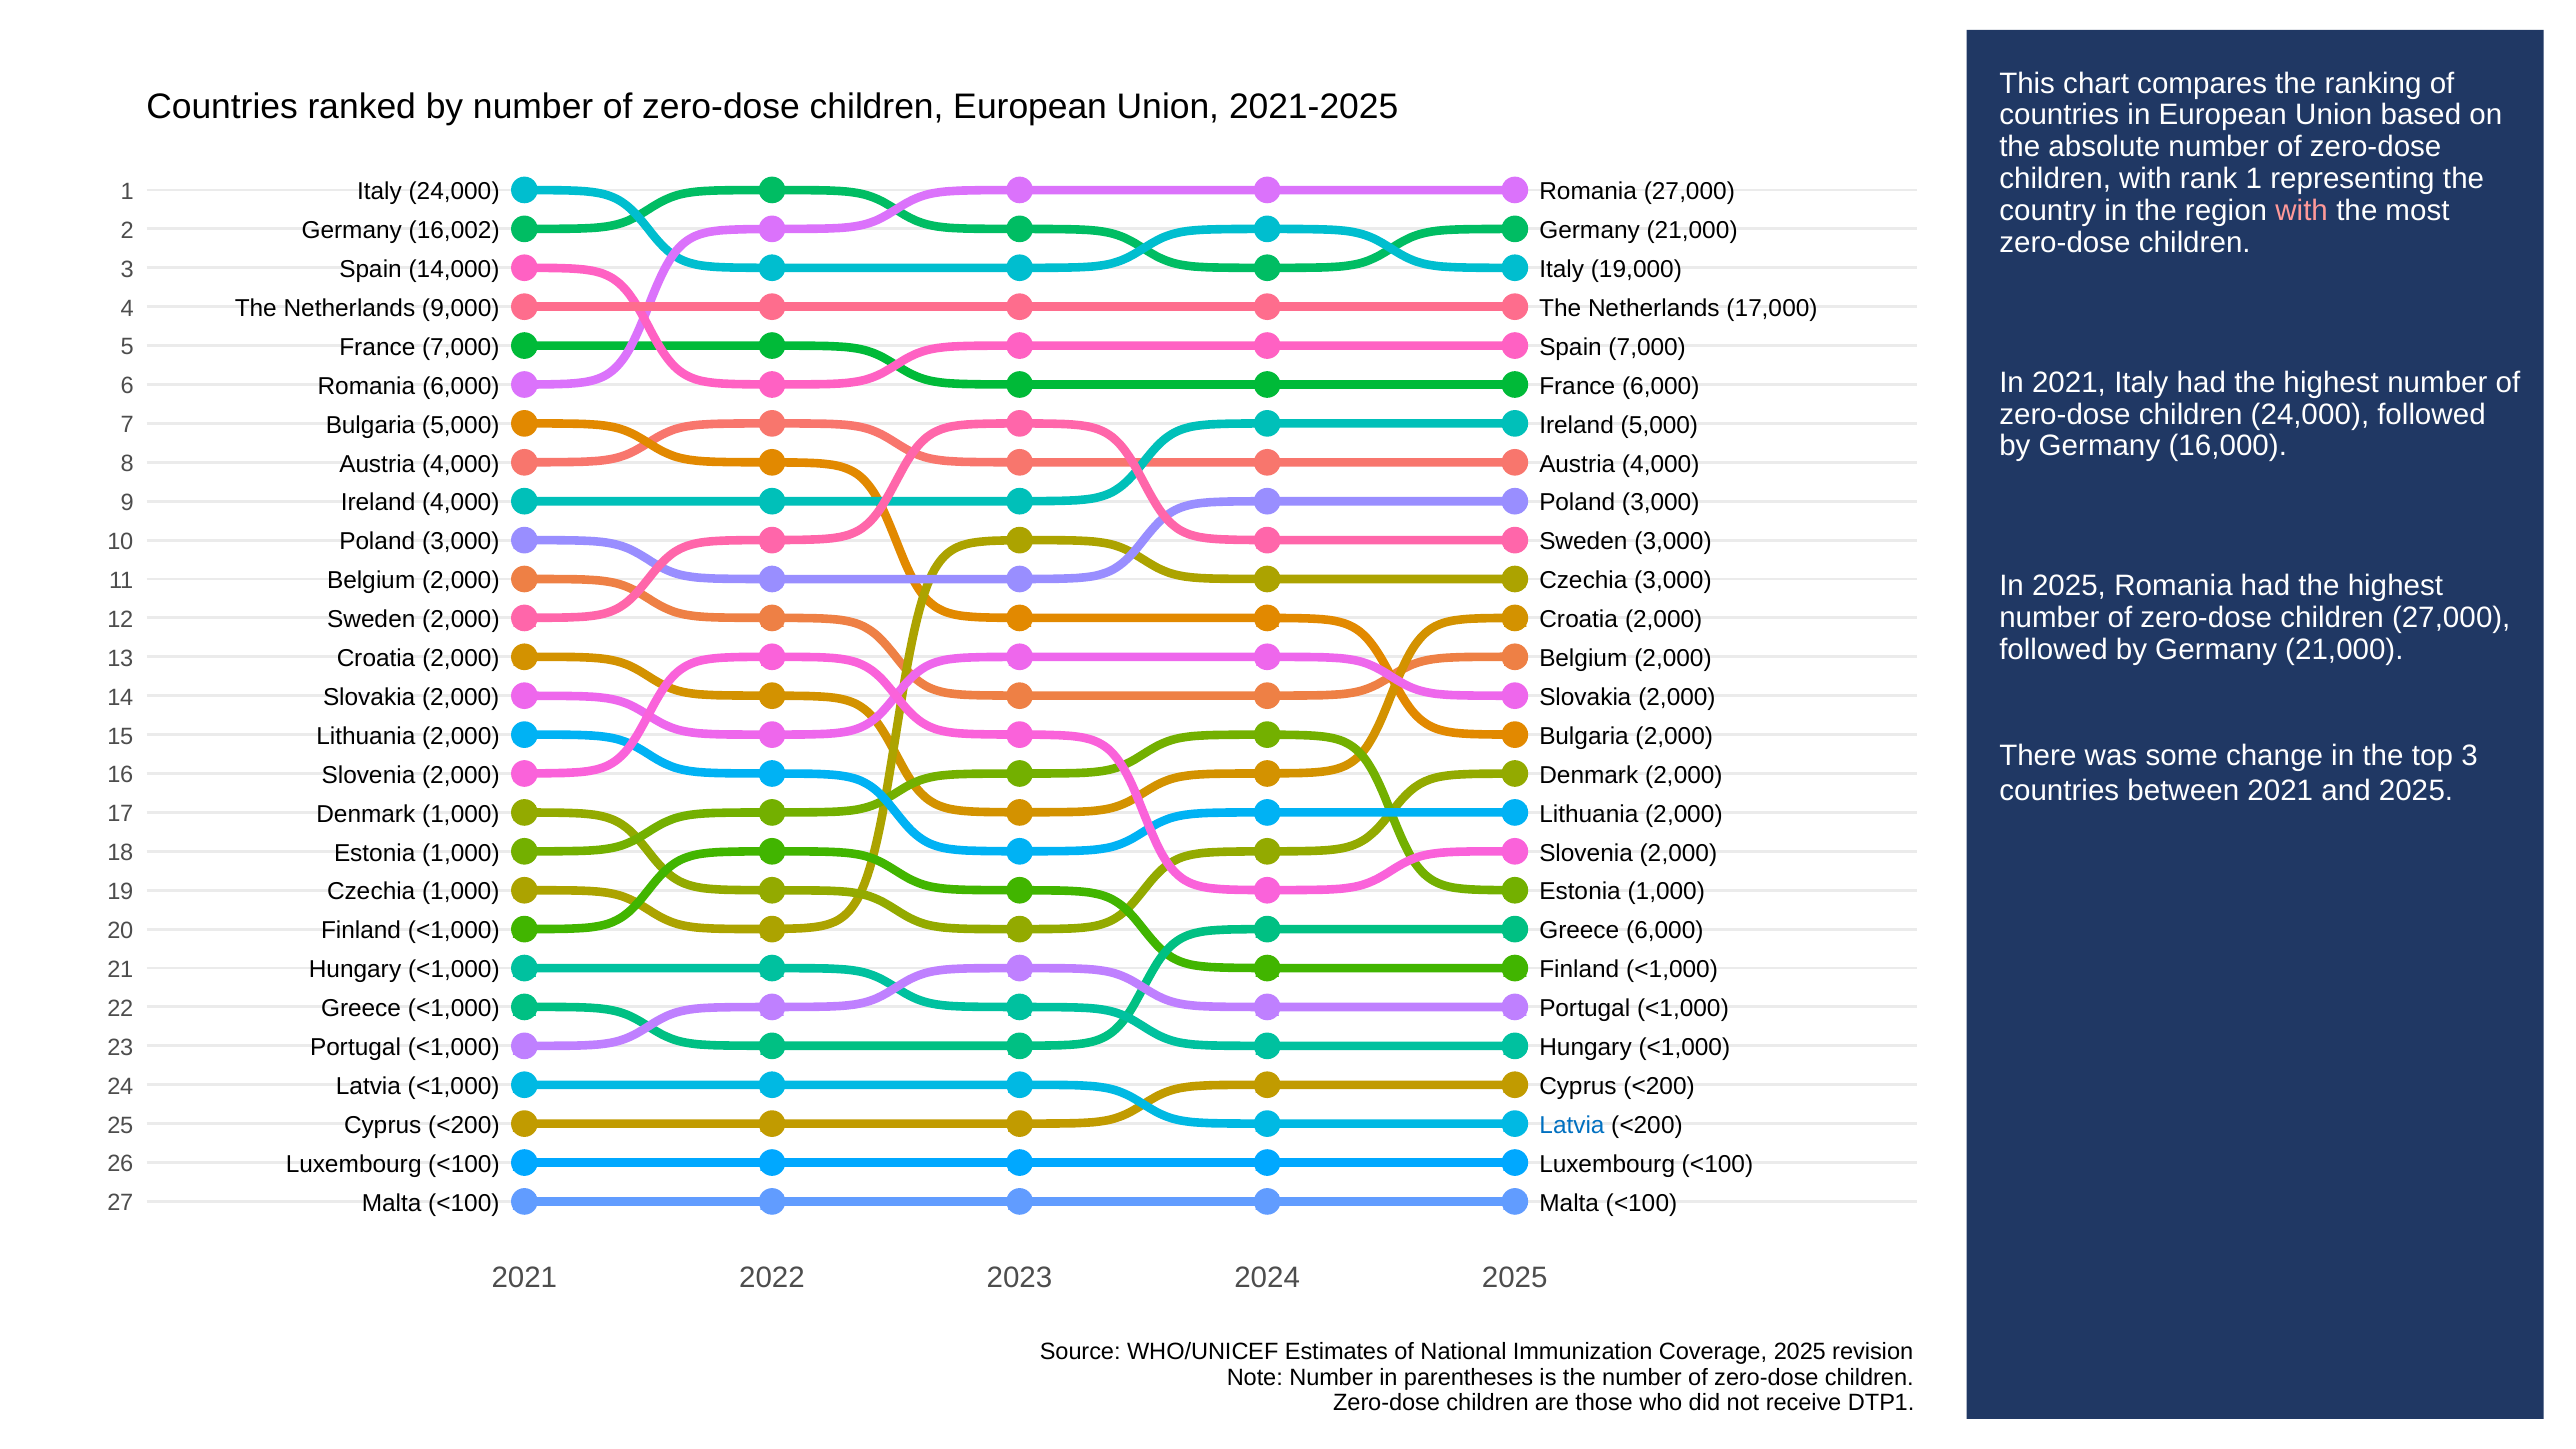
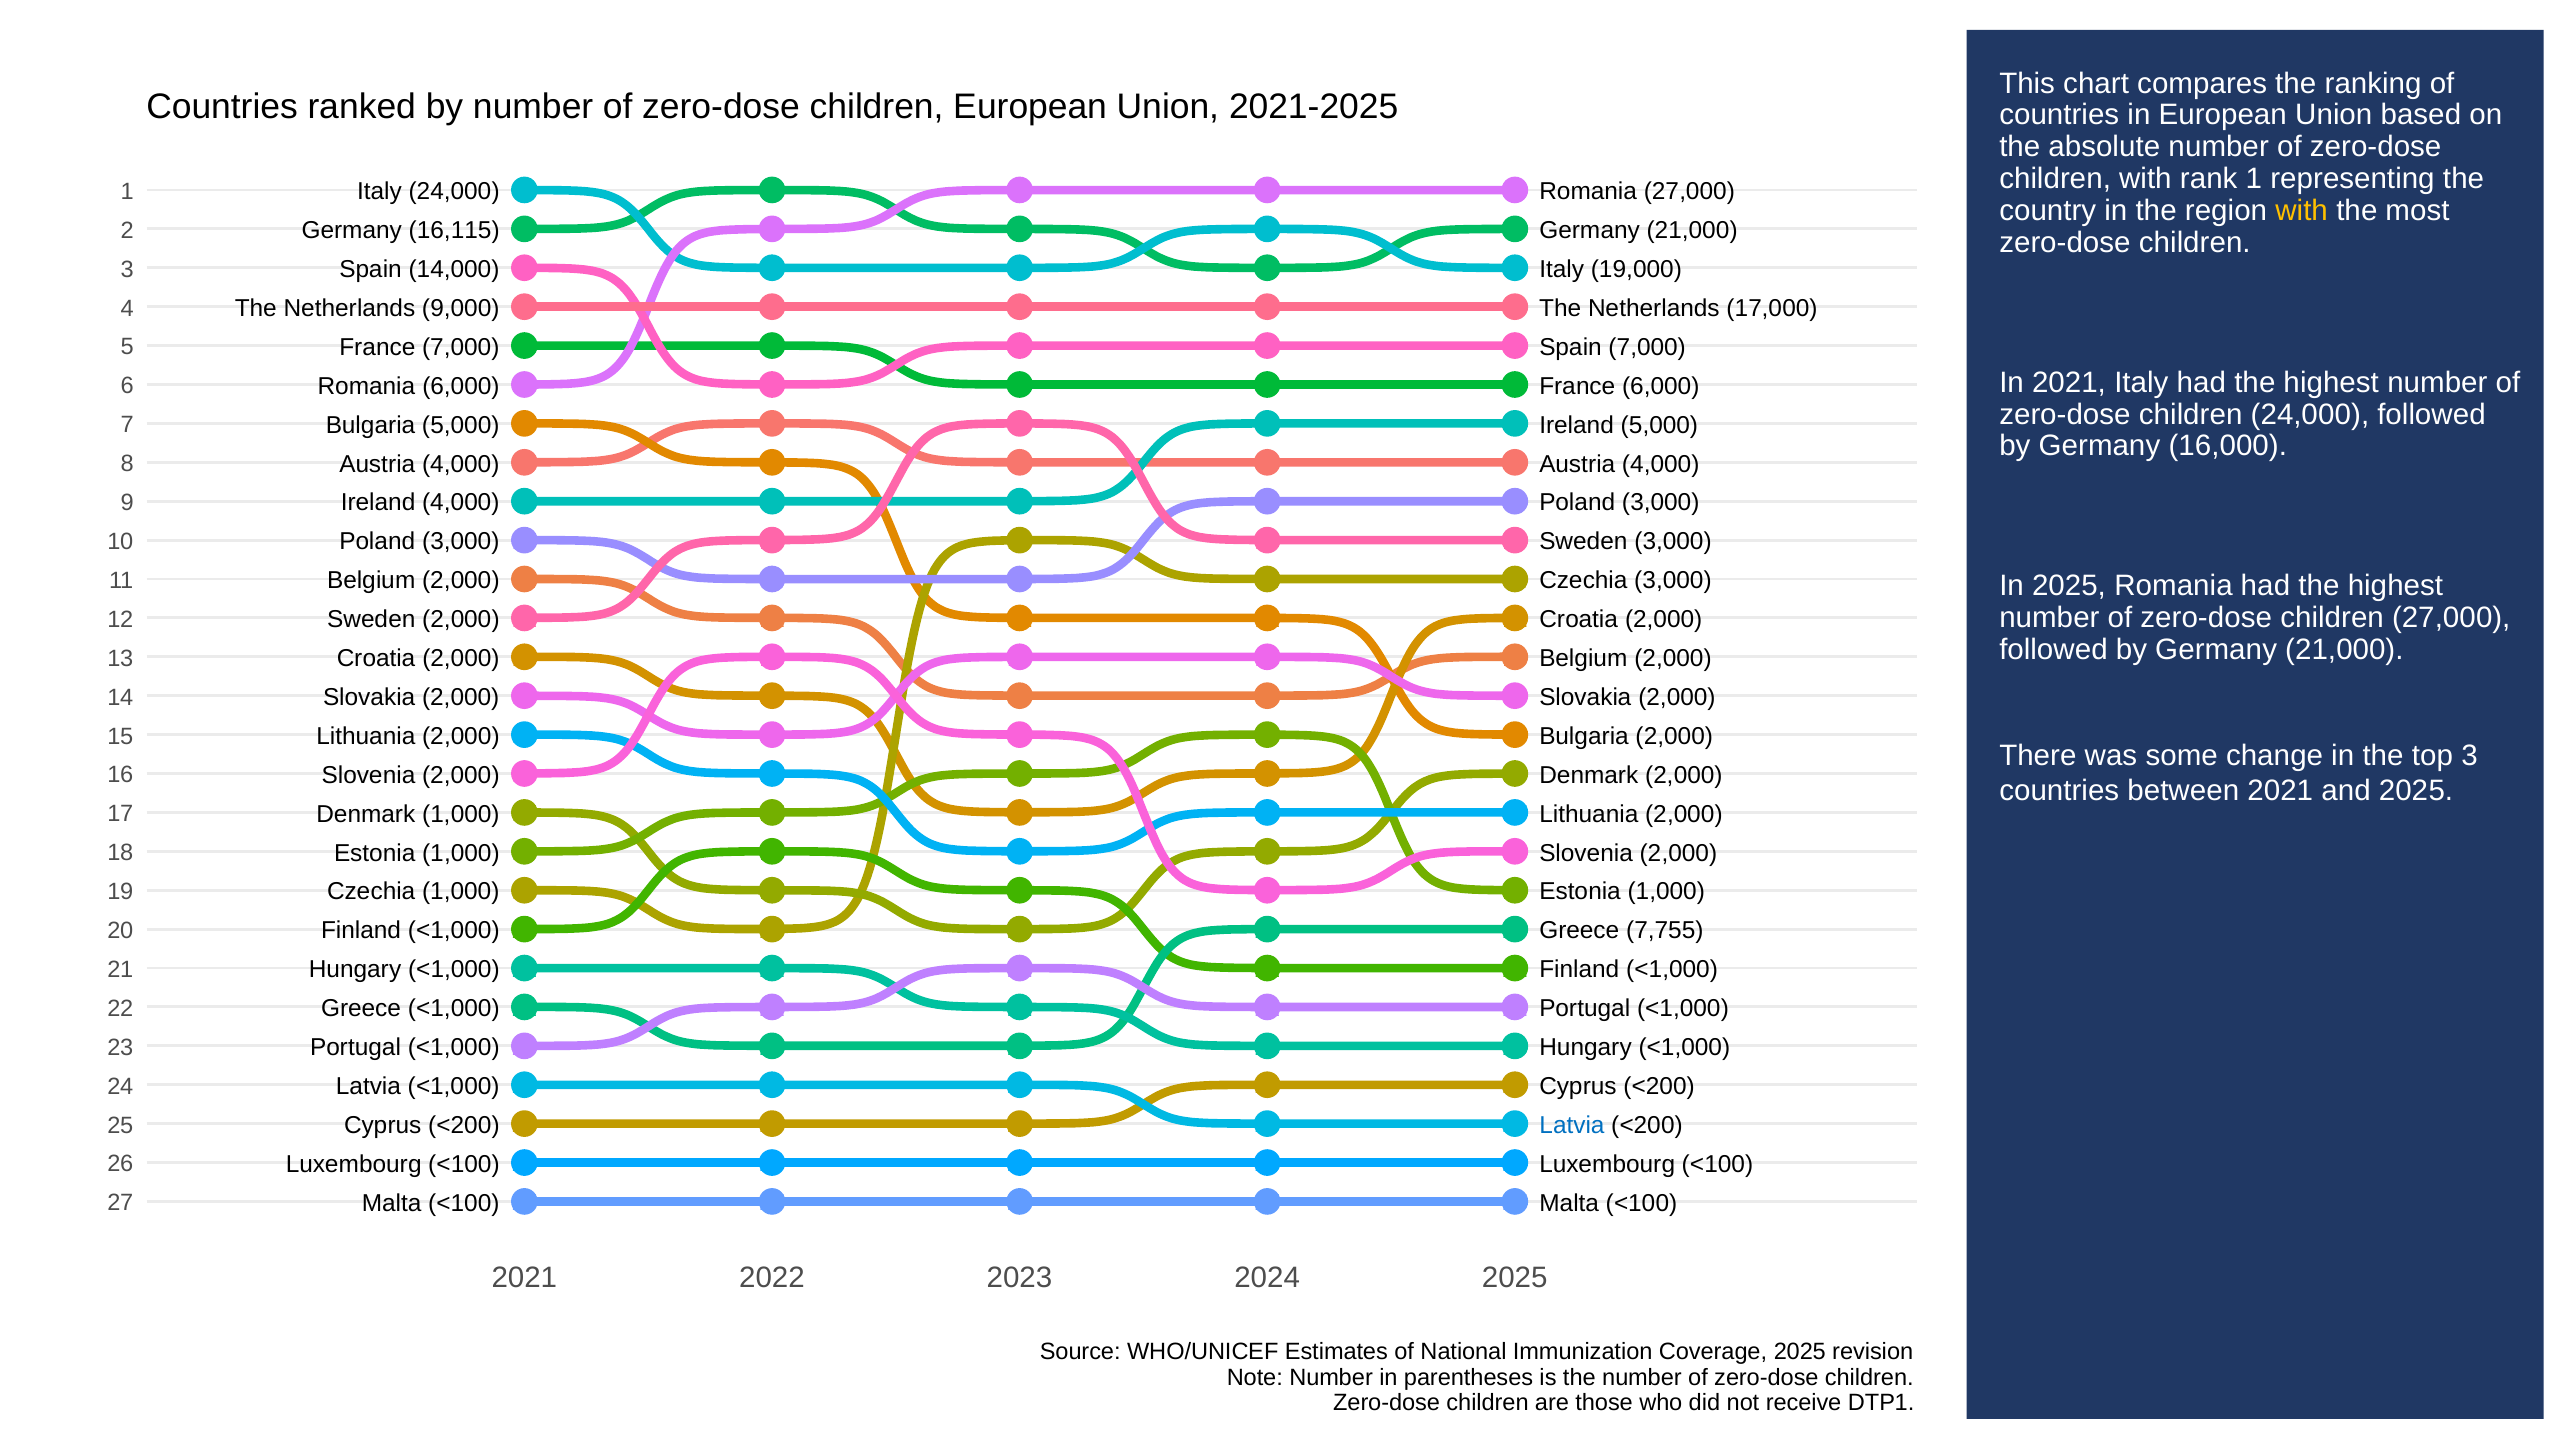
with colour: pink -> yellow (2302, 211)
16,002: 16,002 -> 16,115 (454, 231)
Greece 6,000: 6,000 -> 7,755 (1665, 931)
